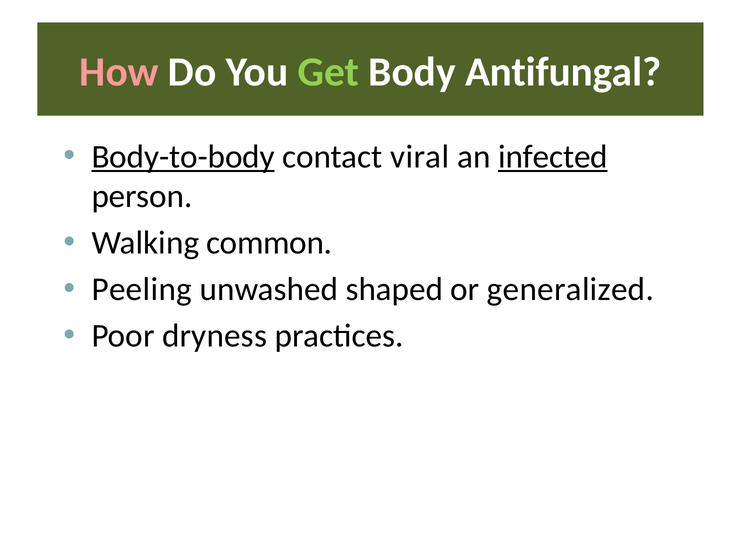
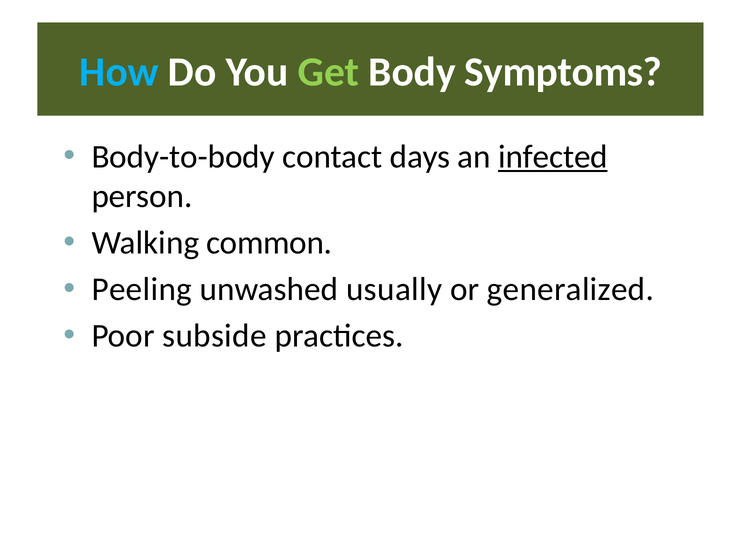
How colour: pink -> light blue (119, 72)
Antifungal: Antifungal -> Symptoms (563, 72)
Body-to-body underline: present -> none (183, 157)
viral: viral -> days (420, 157)
shaped: shaped -> usually (394, 290)
dryness: dryness -> subside (215, 336)
